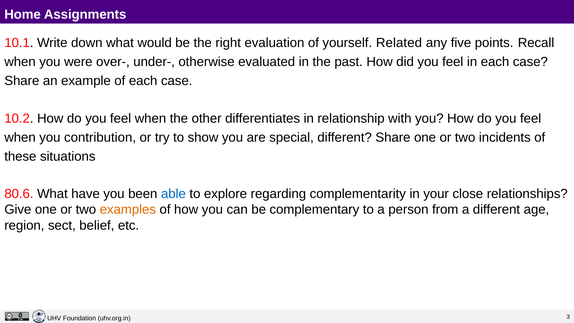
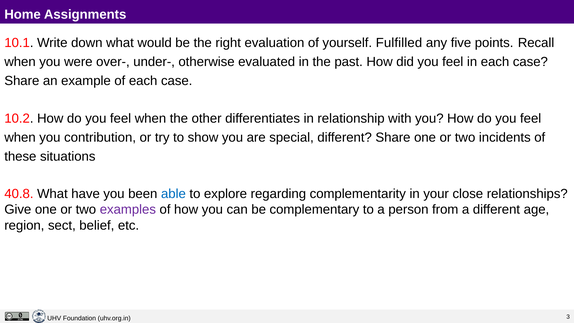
Related: Related -> Fulfilled (399, 43)
80.6: 80.6 -> 40.8 (19, 194)
examples colour: orange -> purple (128, 209)
